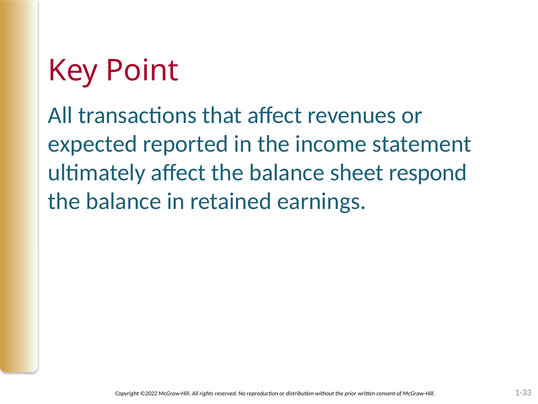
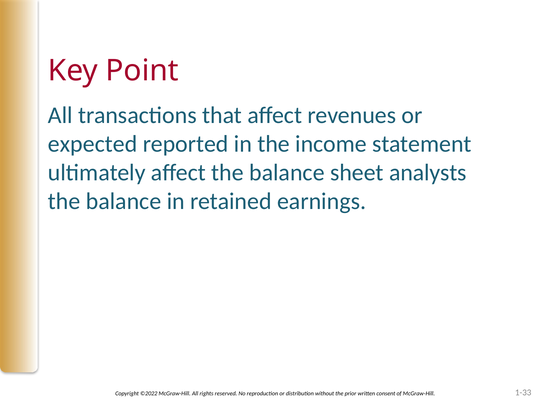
respond: respond -> analysts (428, 172)
